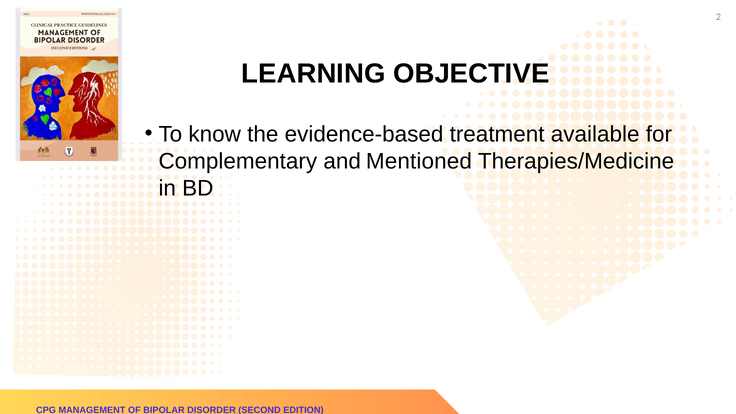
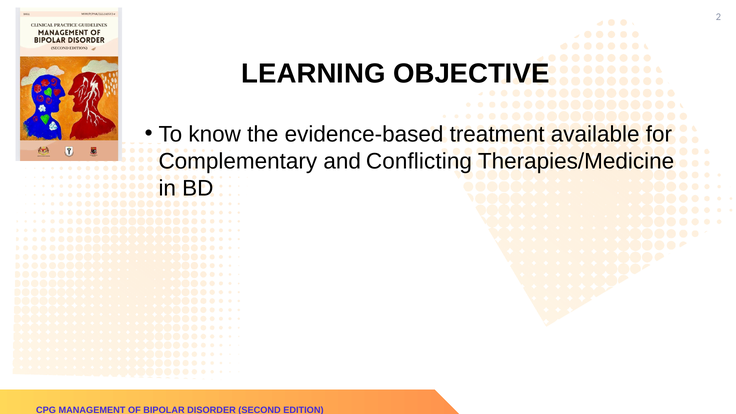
Mentioned: Mentioned -> Conflicting (419, 161)
